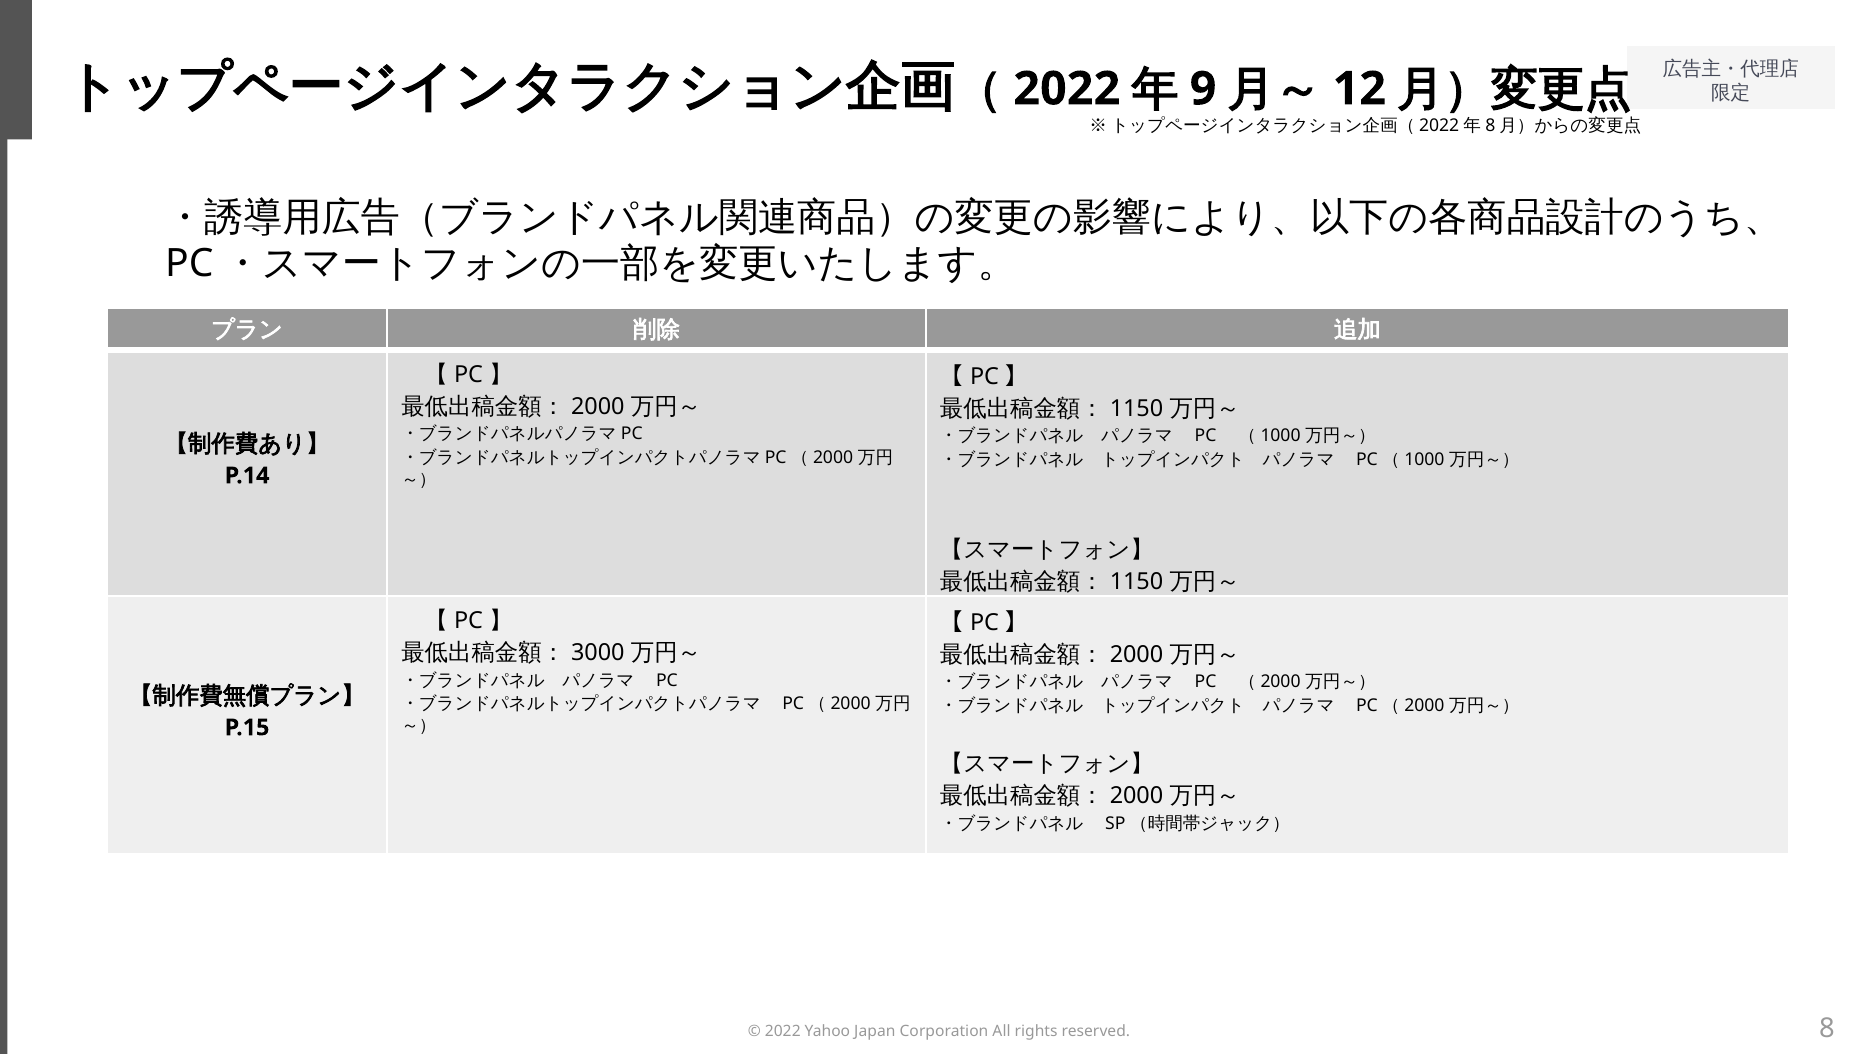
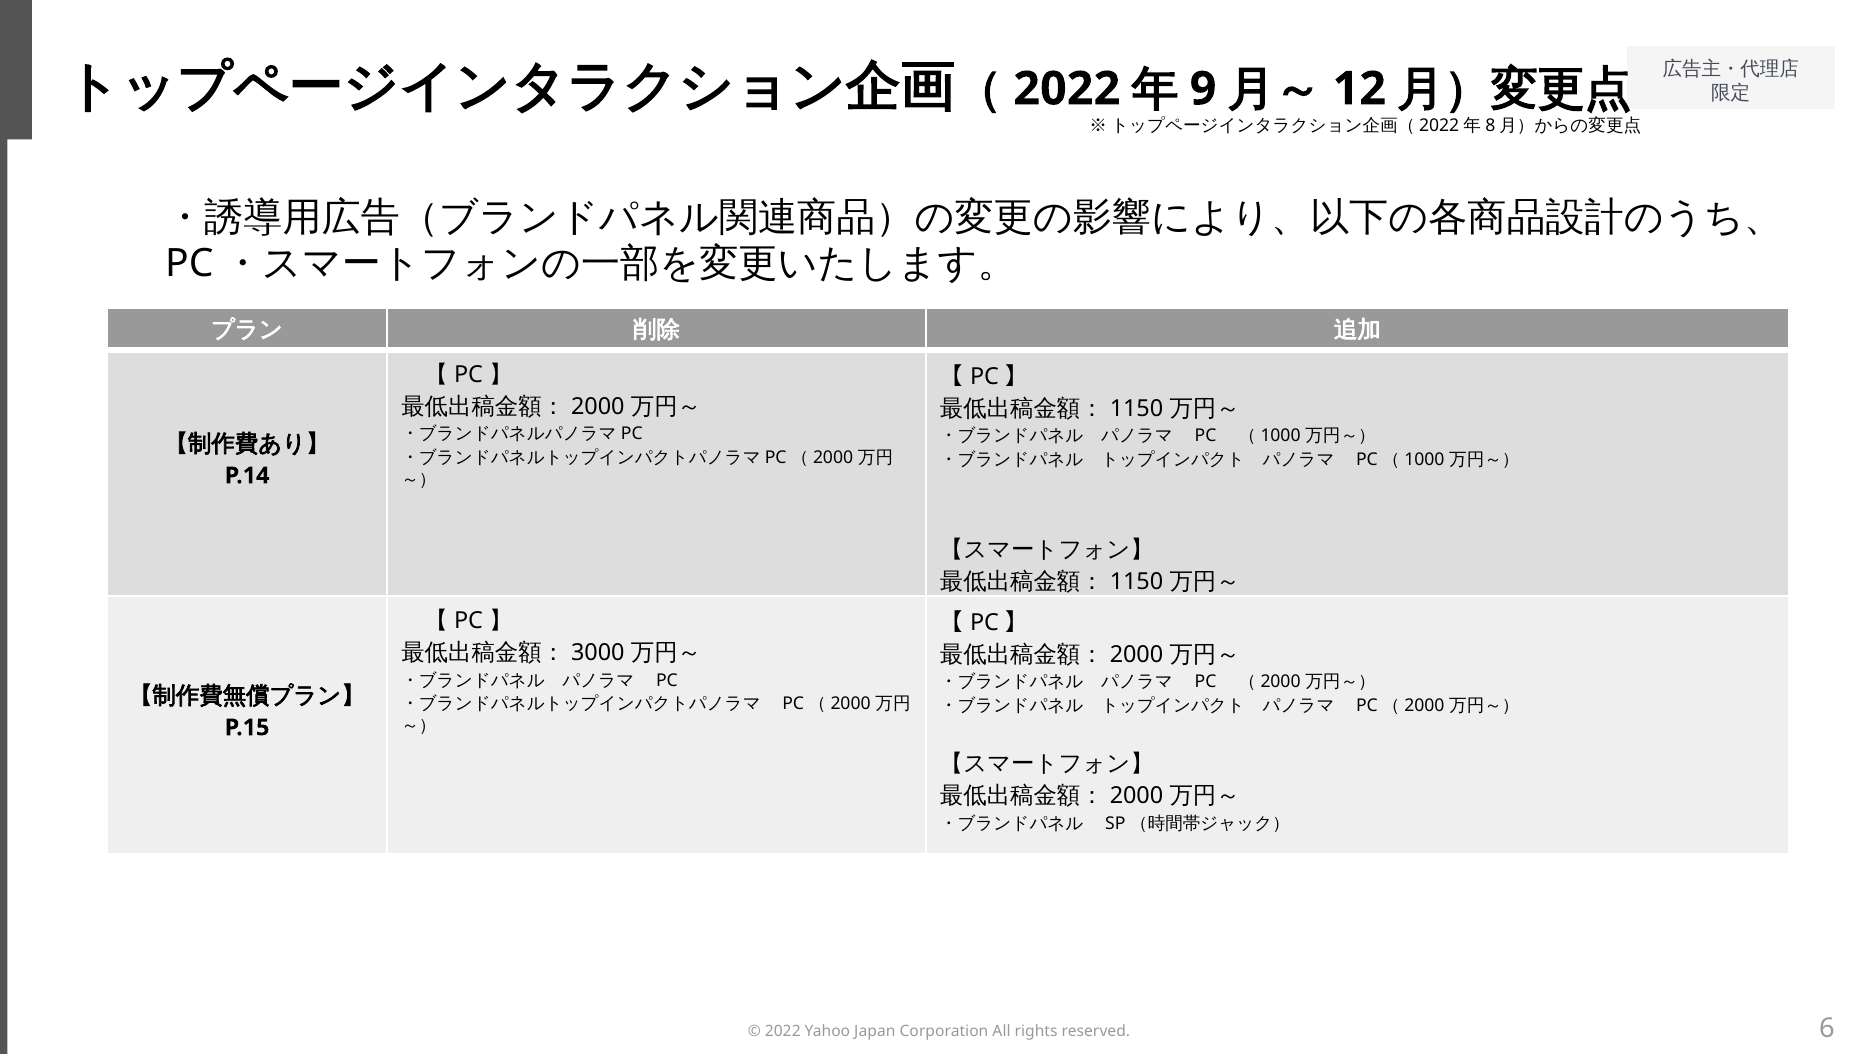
8: 8 -> 6 (1827, 1028)
